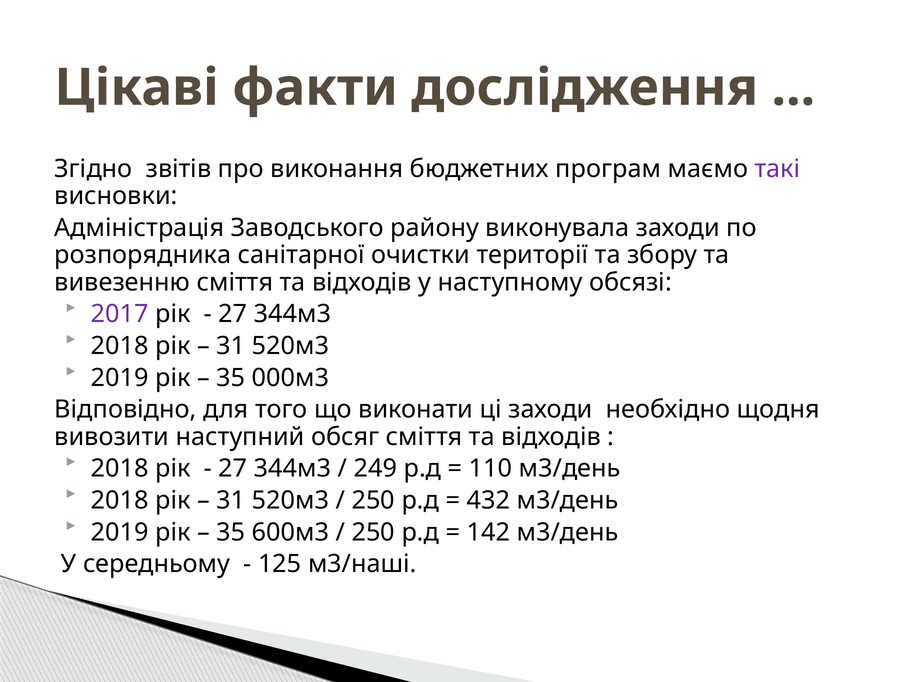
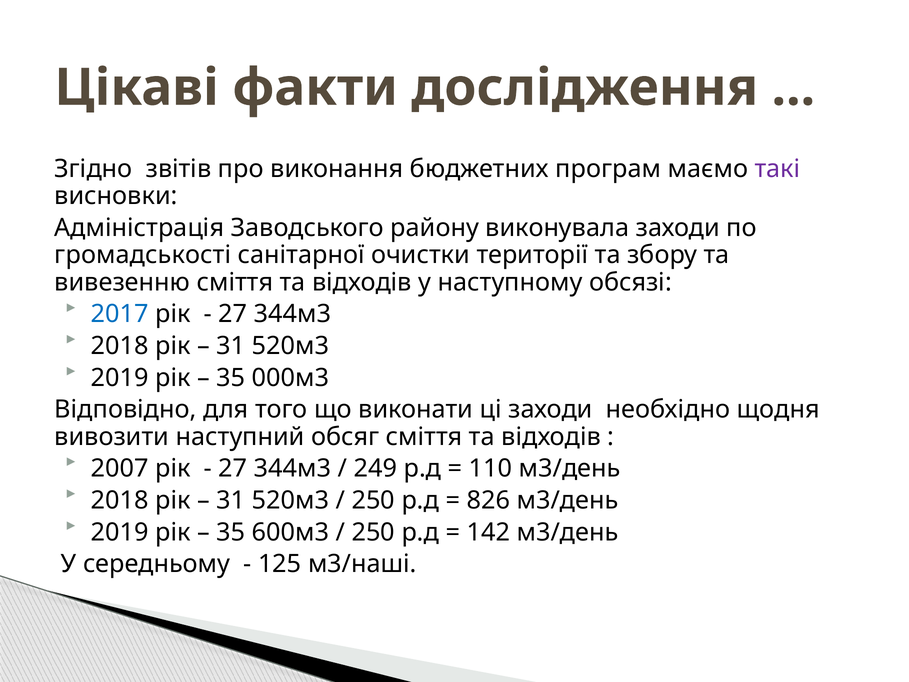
розпорядника: розпорядника -> громадськості (143, 255)
2017 colour: purple -> blue (120, 314)
2018: 2018 -> 2007 (120, 468)
432: 432 -> 826 (488, 500)
